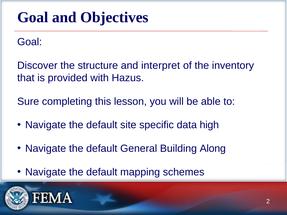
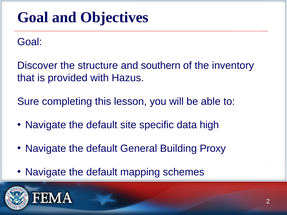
interpret: interpret -> southern (161, 66)
Along: Along -> Proxy (213, 149)
